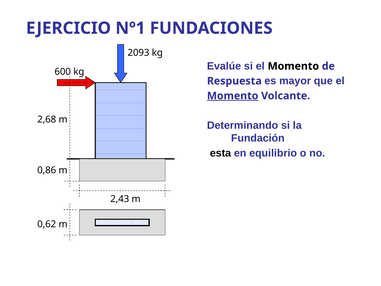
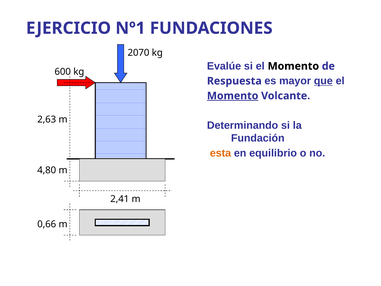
2093: 2093 -> 2070 (138, 53)
que underline: none -> present (323, 81)
2,68: 2,68 -> 2,63 (47, 119)
esta colour: black -> orange (220, 153)
0,86: 0,86 -> 4,80 (47, 170)
2,43: 2,43 -> 2,41 (120, 199)
0,62: 0,62 -> 0,66 (47, 224)
